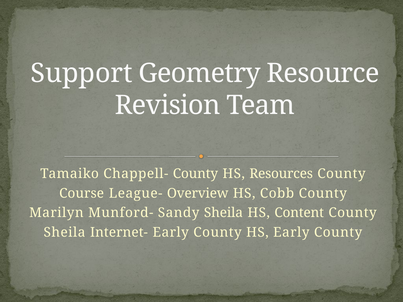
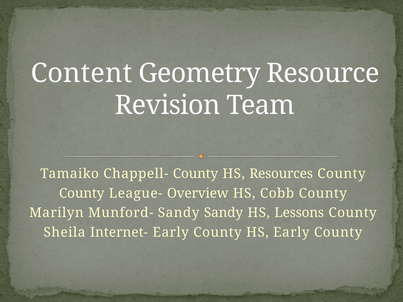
Support: Support -> Content (81, 73)
Course: Course -> County (82, 194)
Sandy Sheila: Sheila -> Sandy (223, 213)
Content: Content -> Lessons (299, 213)
